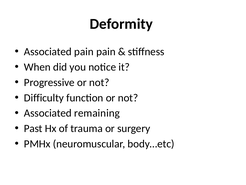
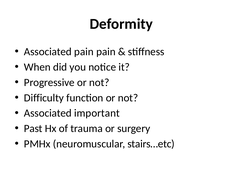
remaining: remaining -> important (97, 113)
body…etc: body…etc -> stairs…etc (151, 143)
